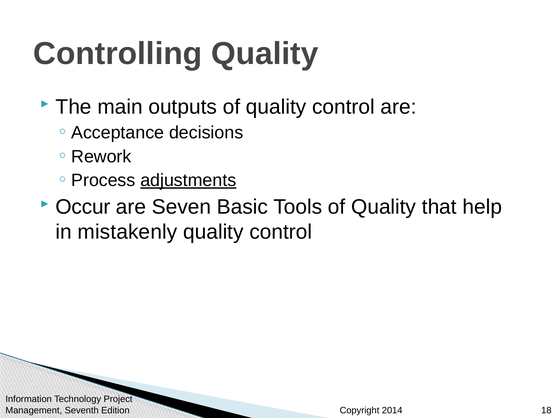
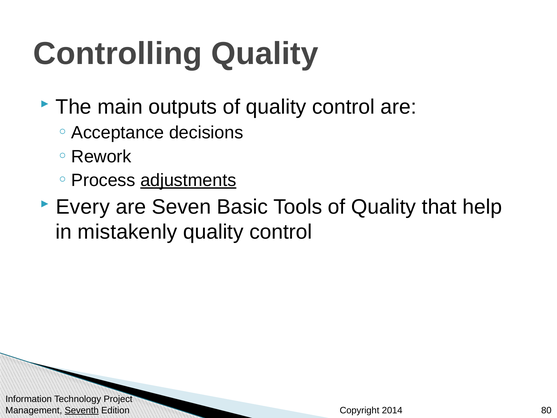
Occur: Occur -> Every (83, 207)
Seventh underline: none -> present (82, 410)
18: 18 -> 80 (546, 410)
